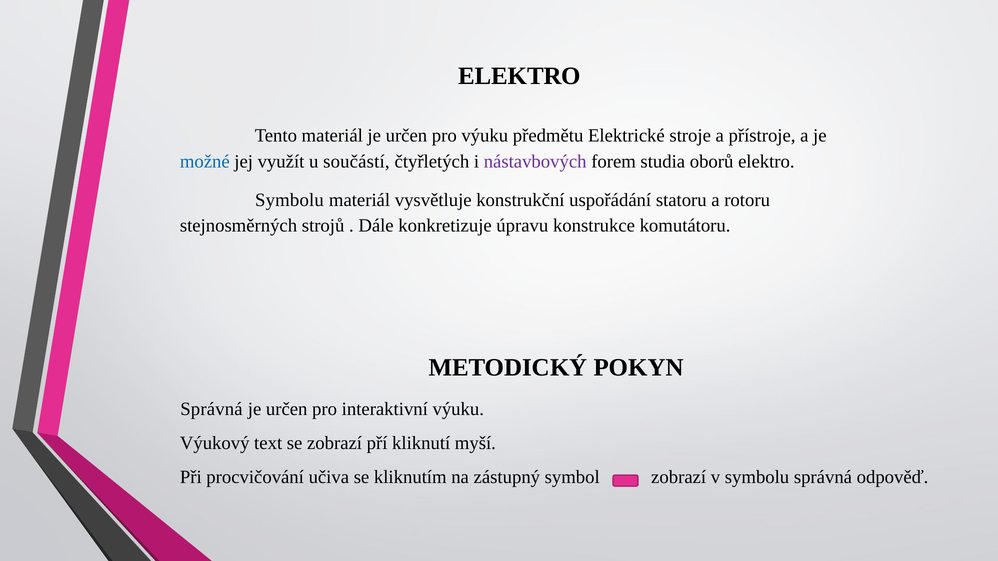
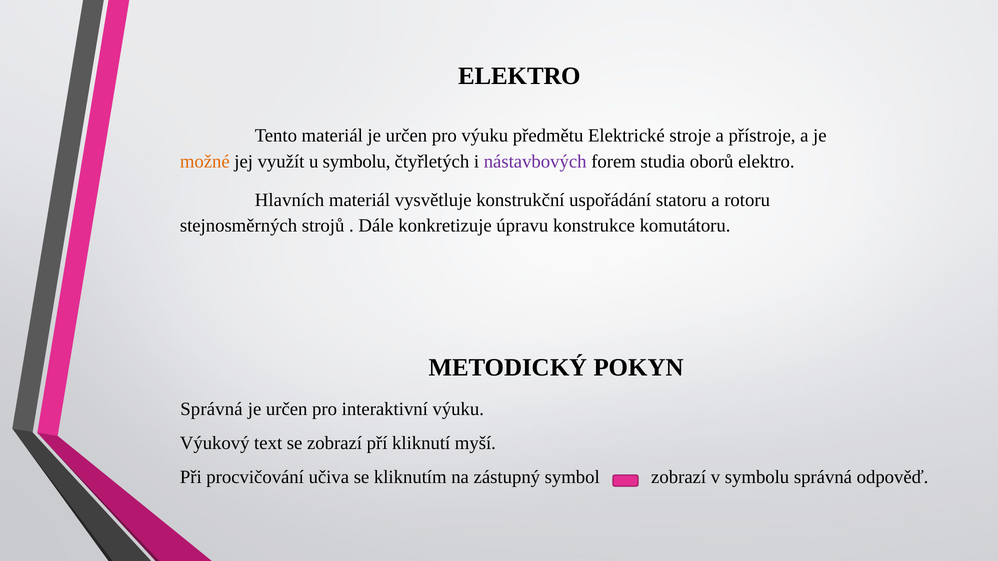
možné colour: blue -> orange (205, 162)
u součástí: součástí -> symbolu (357, 162)
Symbolu: Symbolu -> Hlavních (289, 200)
